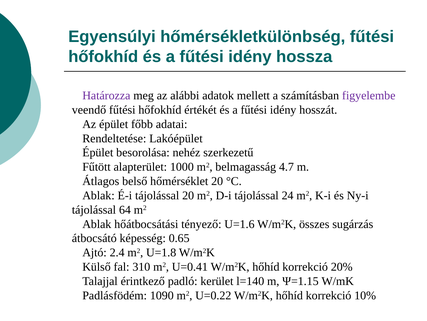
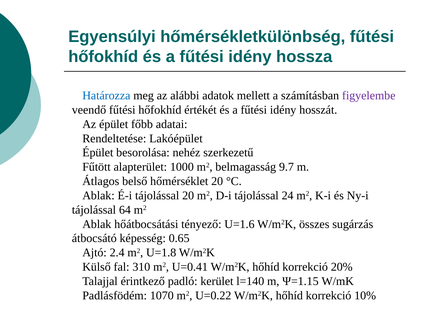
Határozza colour: purple -> blue (106, 95)
4.7: 4.7 -> 9.7 (286, 167)
1090: 1090 -> 1070 (162, 295)
